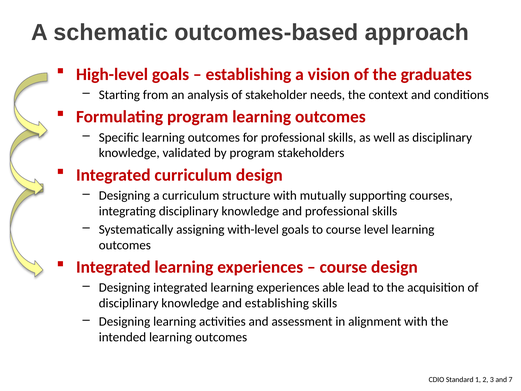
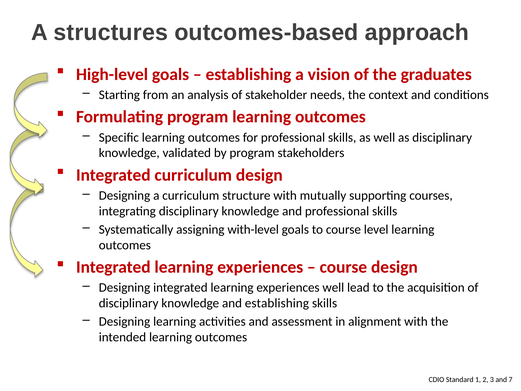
schematic: schematic -> structures (111, 33)
experiences able: able -> well (333, 288)
